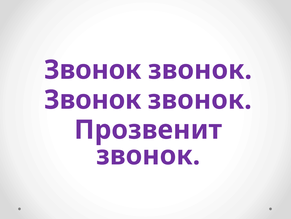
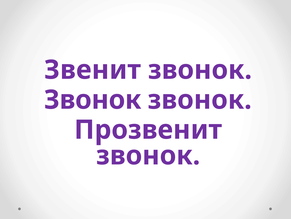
Звонок: Звонок -> Звенит (92, 70)
